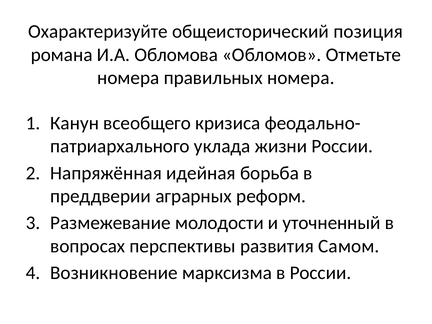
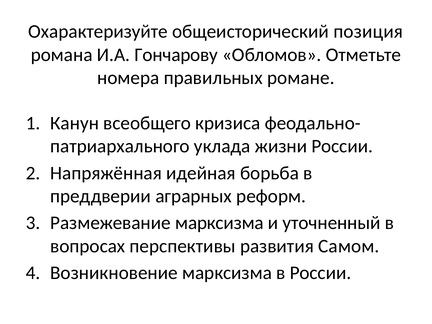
Обломова: Обломова -> Гончарову (176, 55)
правильных номера: номера -> романе (301, 78)
Размежевание молодости: молодости -> марксизма (219, 223)
